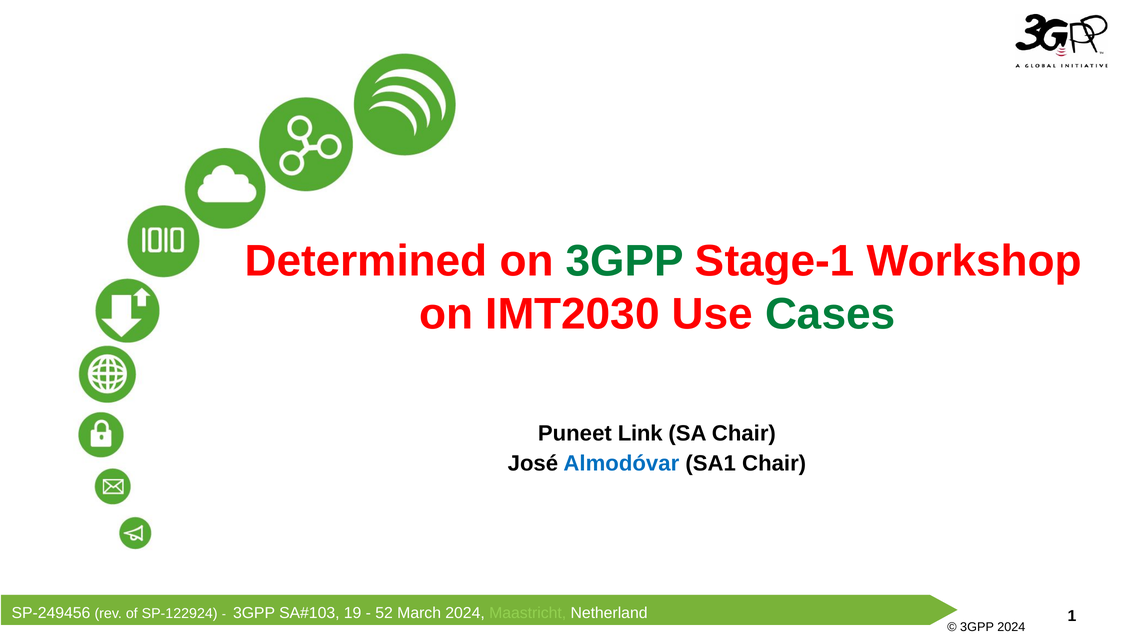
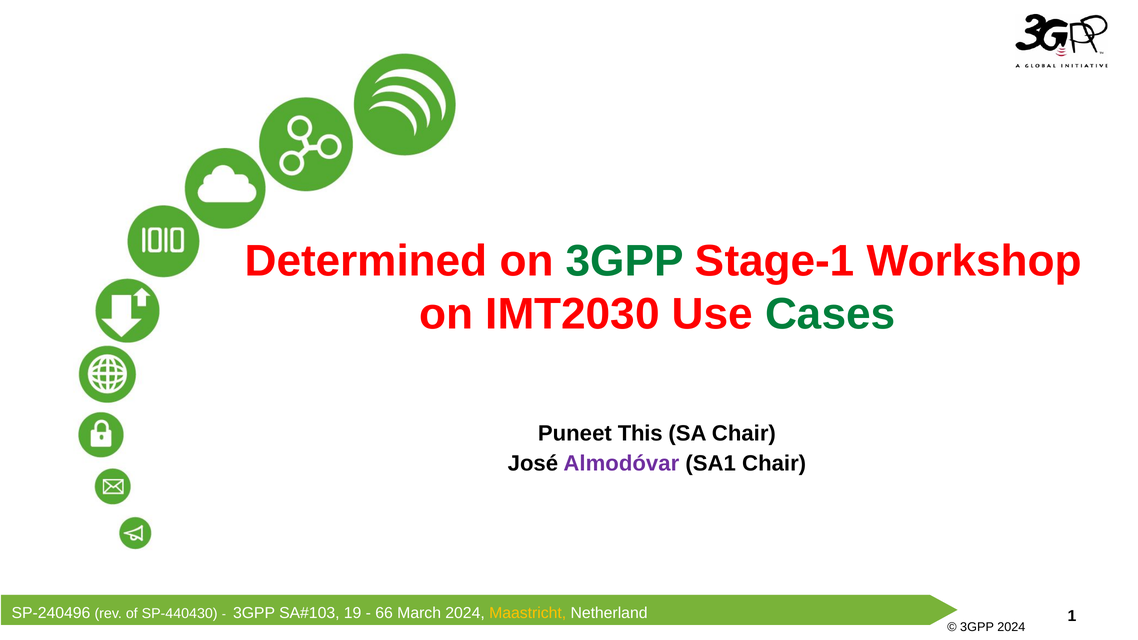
Link: Link -> This (640, 434)
Almodóvar colour: blue -> purple (621, 464)
SP-249456: SP-249456 -> SP-240496 (51, 613)
SP-122924: SP-122924 -> SP-440430 (180, 614)
52: 52 -> 66 (384, 613)
Maastricht colour: light green -> yellow (528, 613)
